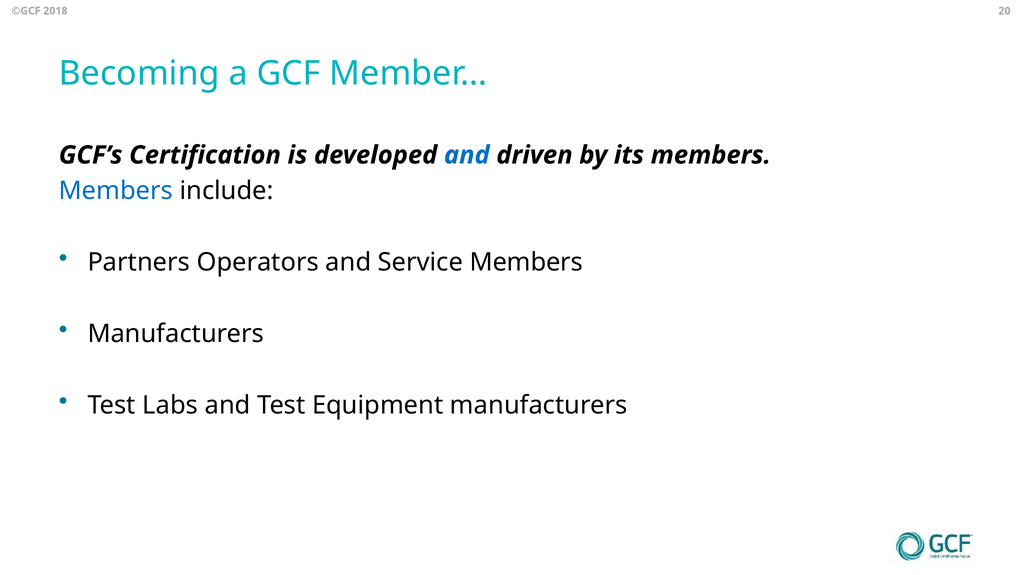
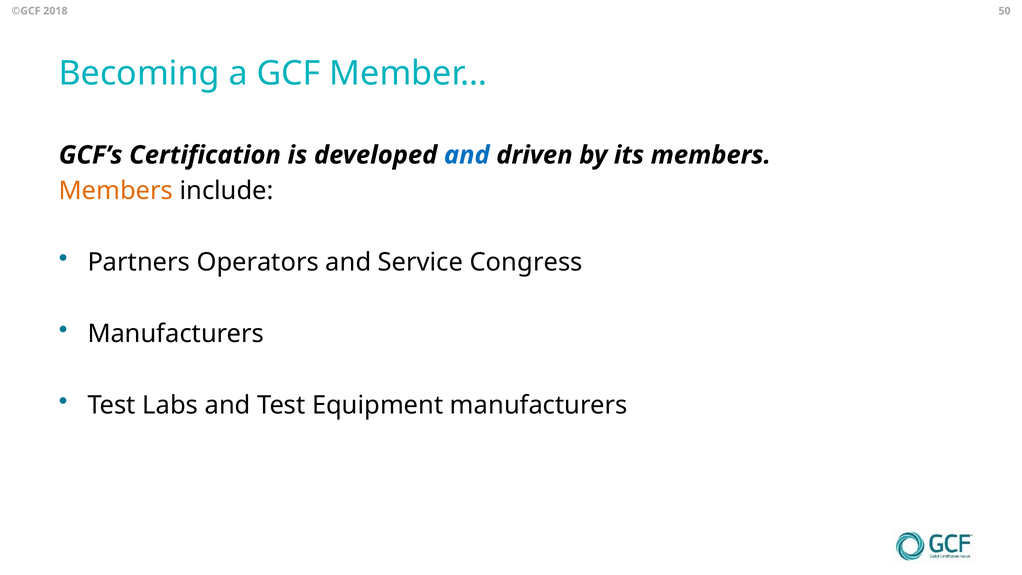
20: 20 -> 50 (1004, 11)
Members colour: blue -> orange (116, 191)
Service Members: Members -> Congress (526, 262)
